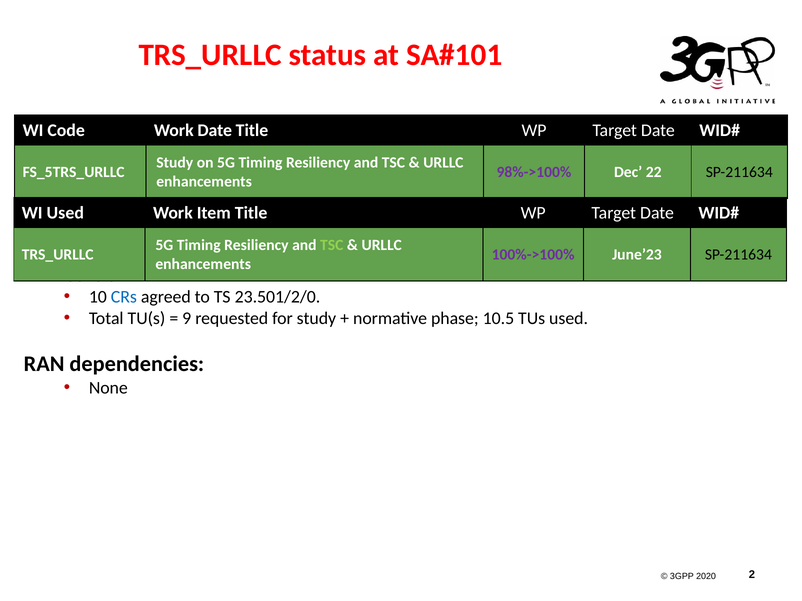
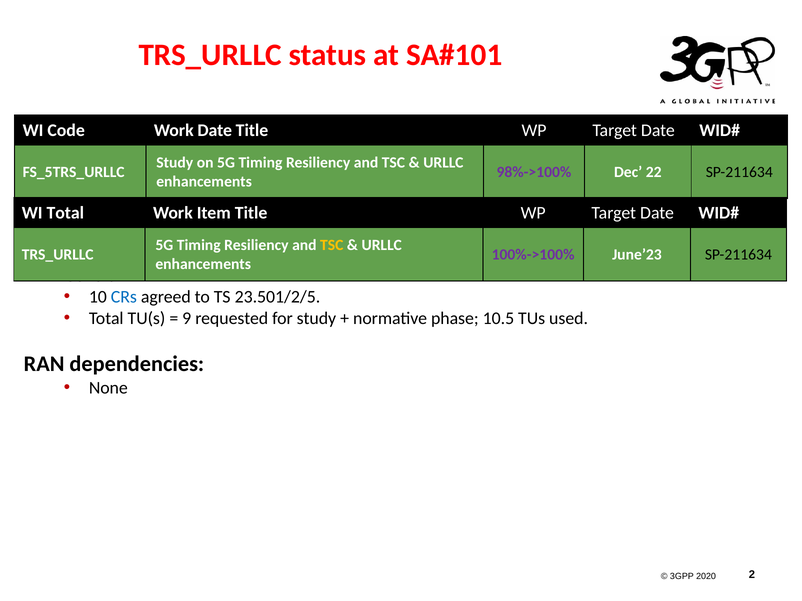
WI Used: Used -> Total (65, 213)
TSC colour: light green -> yellow (332, 245)
23.501/2/0: 23.501/2/0 -> 23.501/2/5 (277, 297)
